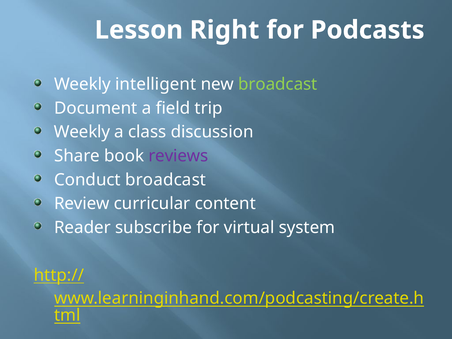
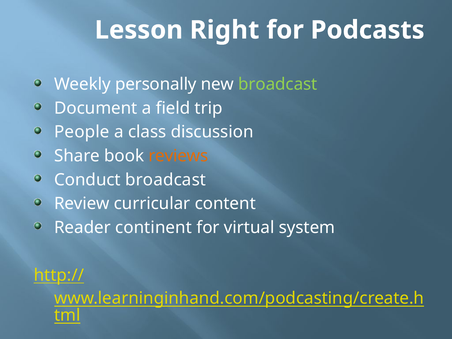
intelligent: intelligent -> personally (156, 84)
Weekly: Weekly -> People (82, 132)
reviews colour: purple -> orange (178, 156)
subscribe: subscribe -> continent (154, 228)
